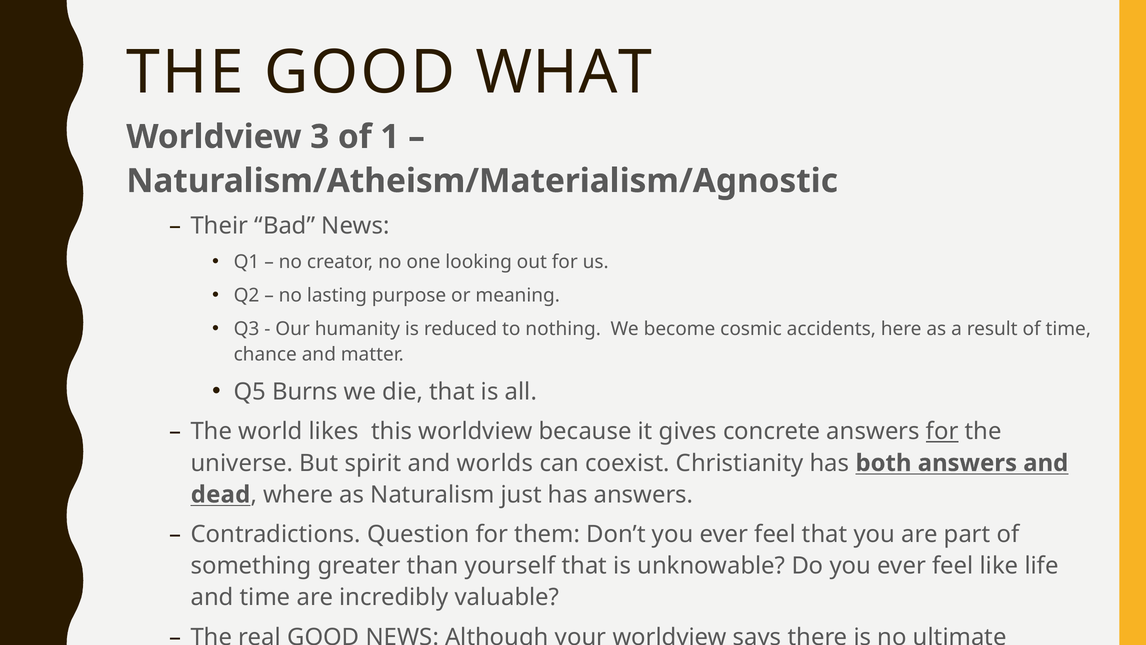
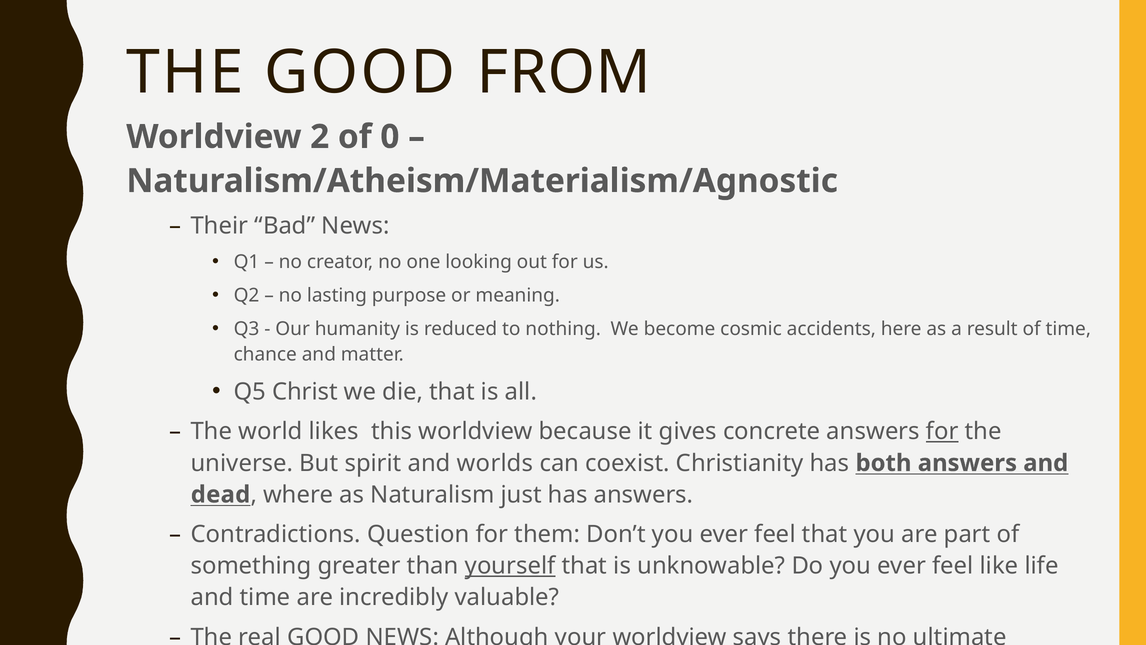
WHAT: WHAT -> FROM (564, 73)
3: 3 -> 2 (320, 137)
1: 1 -> 0 (390, 137)
Burns: Burns -> Christ (305, 391)
yourself underline: none -> present (510, 566)
